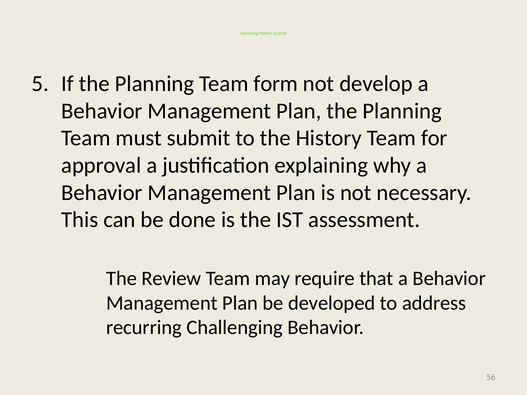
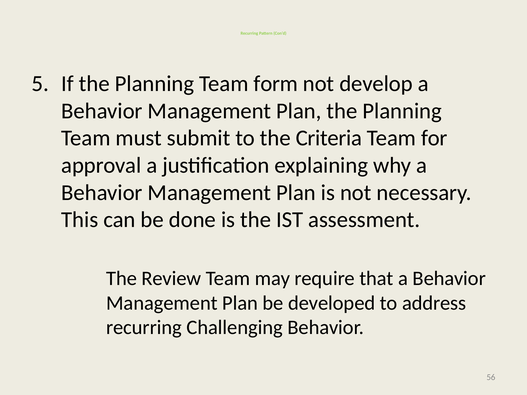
History: History -> Criteria (329, 138)
